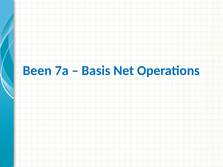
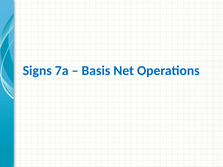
Been: Been -> Signs (37, 71)
